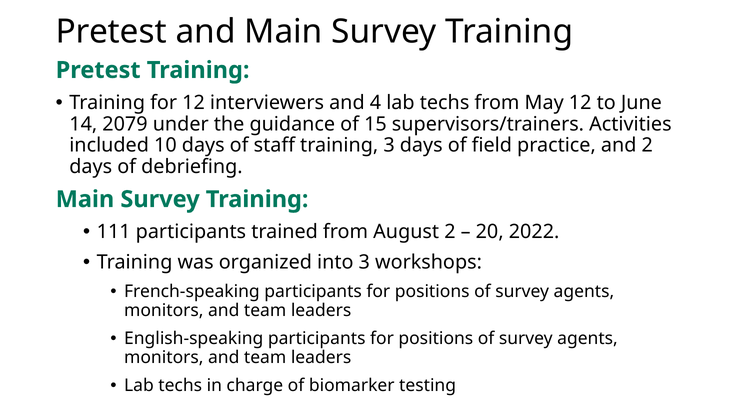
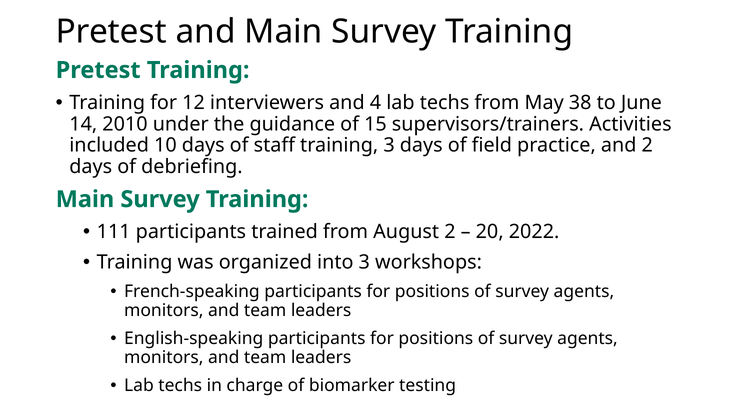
May 12: 12 -> 38 (580, 103)
2079: 2079 -> 2010 (125, 124)
